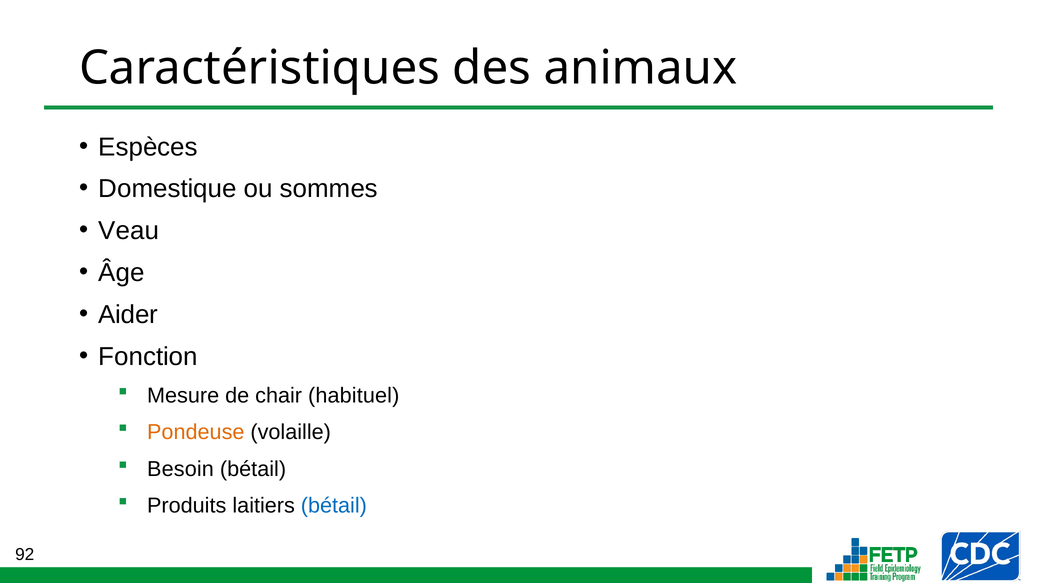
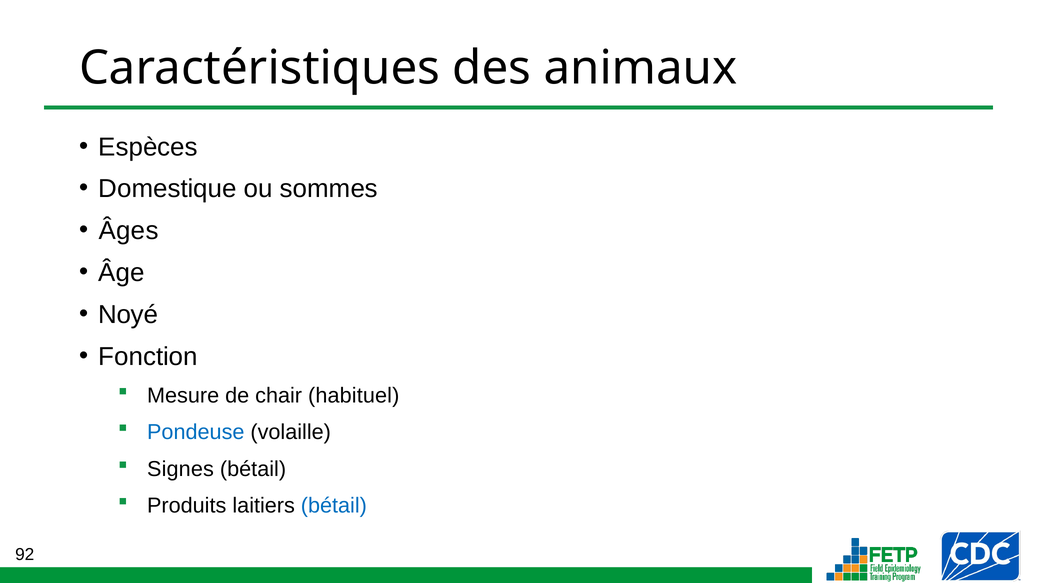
Veau: Veau -> Âges (129, 231)
Aider: Aider -> Noyé (128, 315)
Pondeuse colour: orange -> blue (196, 432)
Besoin: Besoin -> Signes (180, 469)
